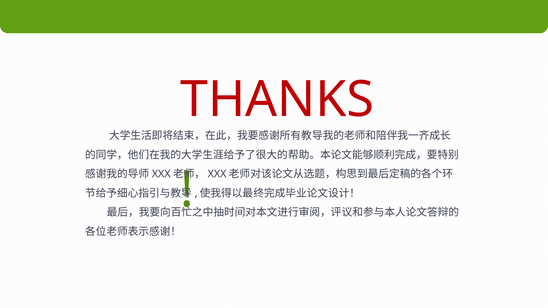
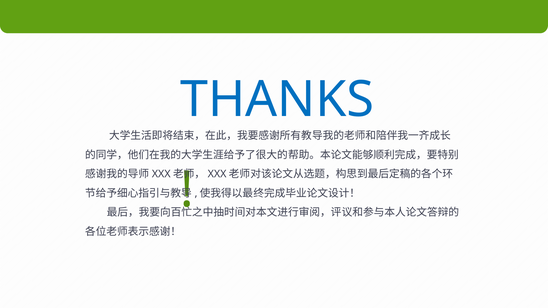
THANKS colour: red -> blue (277, 100)
